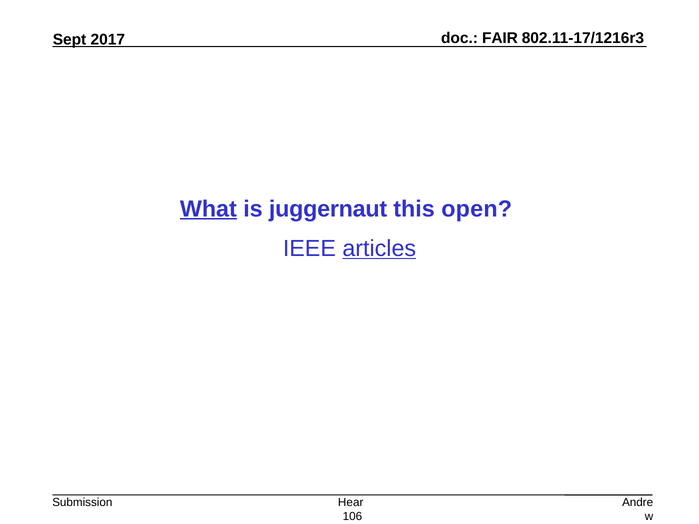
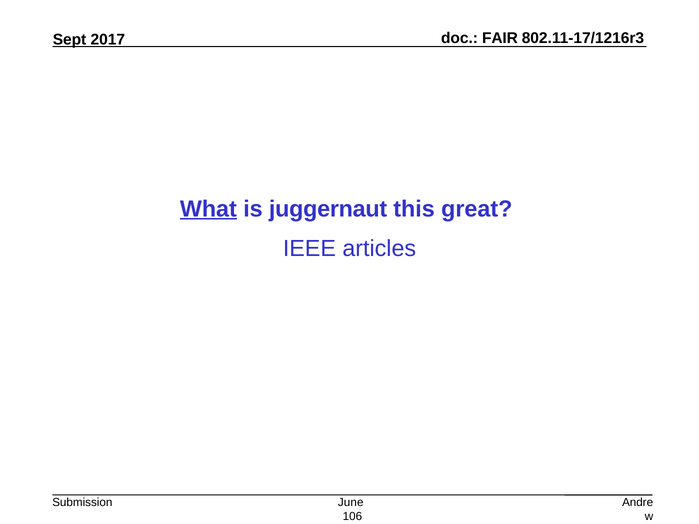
open: open -> great (477, 209)
articles underline: present -> none (379, 249)
Hear: Hear -> June (351, 503)
